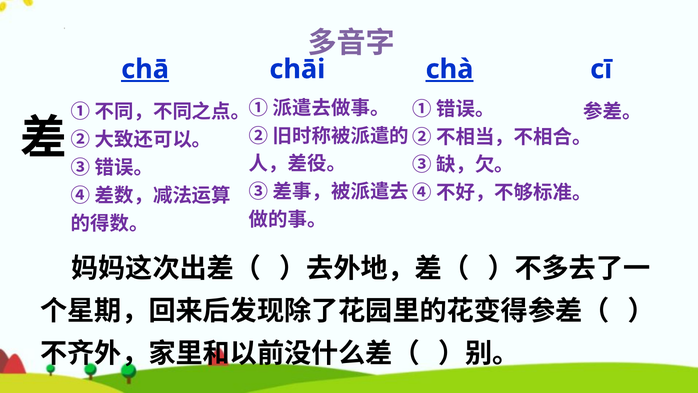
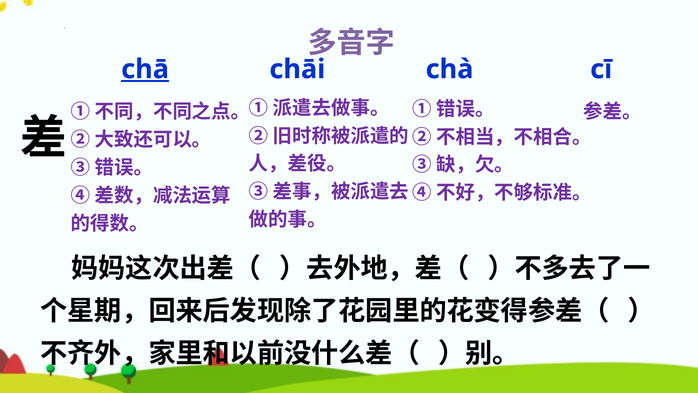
chà underline: present -> none (450, 69)
